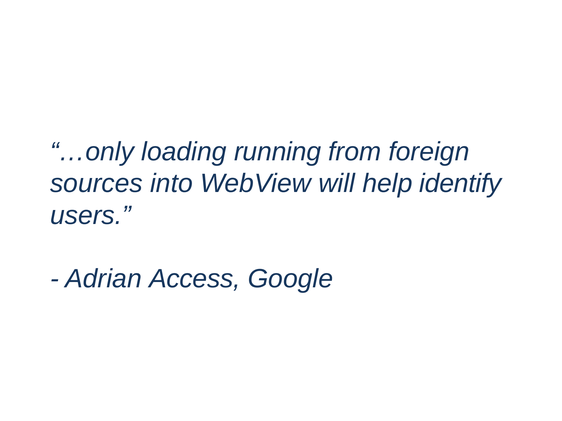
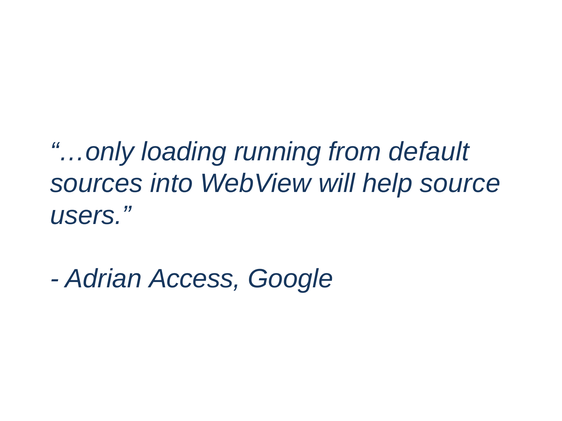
foreign: foreign -> default (429, 152)
identify: identify -> source (460, 184)
